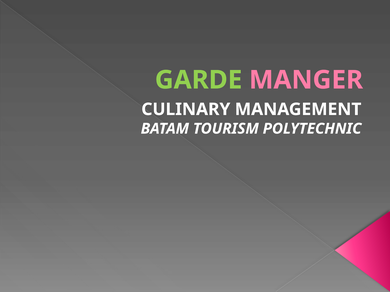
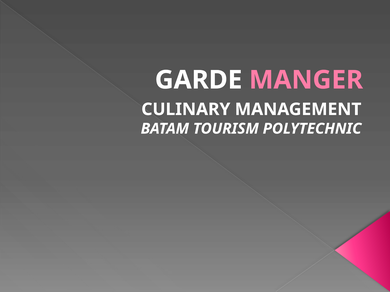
GARDE colour: light green -> white (199, 80)
